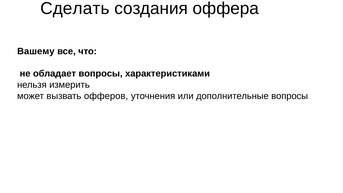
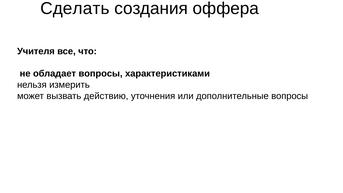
Вашему: Вашему -> Учителя (36, 51)
офферов: офферов -> действию (106, 96)
